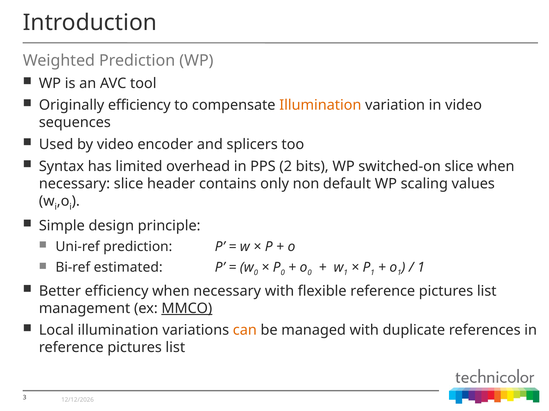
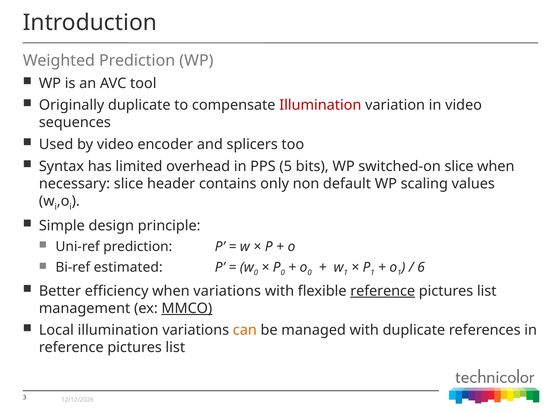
Originally efficiency: efficiency -> duplicate (139, 105)
Illumination colour: orange -> red (320, 105)
2: 2 -> 5 (286, 167)
1: 1 -> 6 (421, 268)
efficiency when necessary: necessary -> variations (227, 291)
reference underline: none -> present (383, 291)
